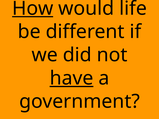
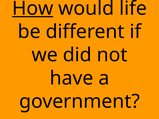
have underline: present -> none (72, 78)
